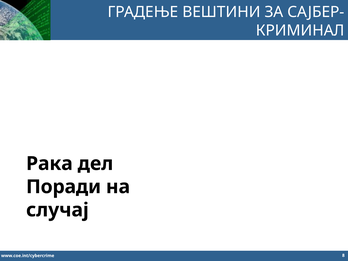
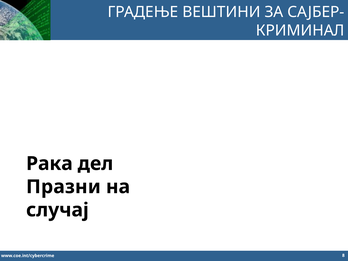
Поради: Поради -> Празни (63, 187)
